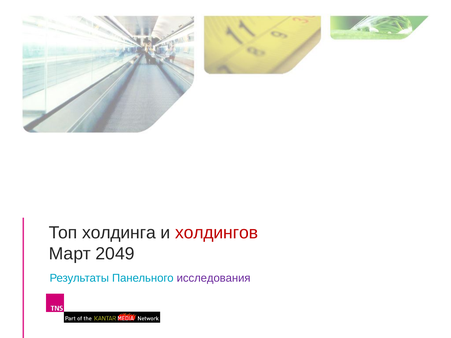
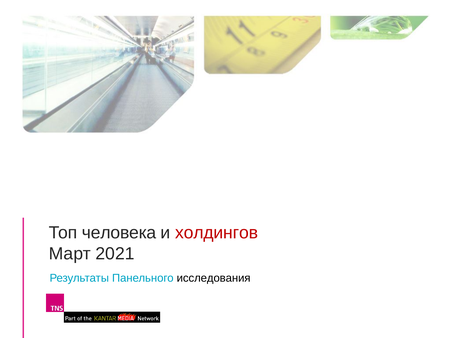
холдинга: холдинга -> человека (119, 233)
2049: 2049 -> 2021 (115, 254)
исследования colour: purple -> black (214, 278)
